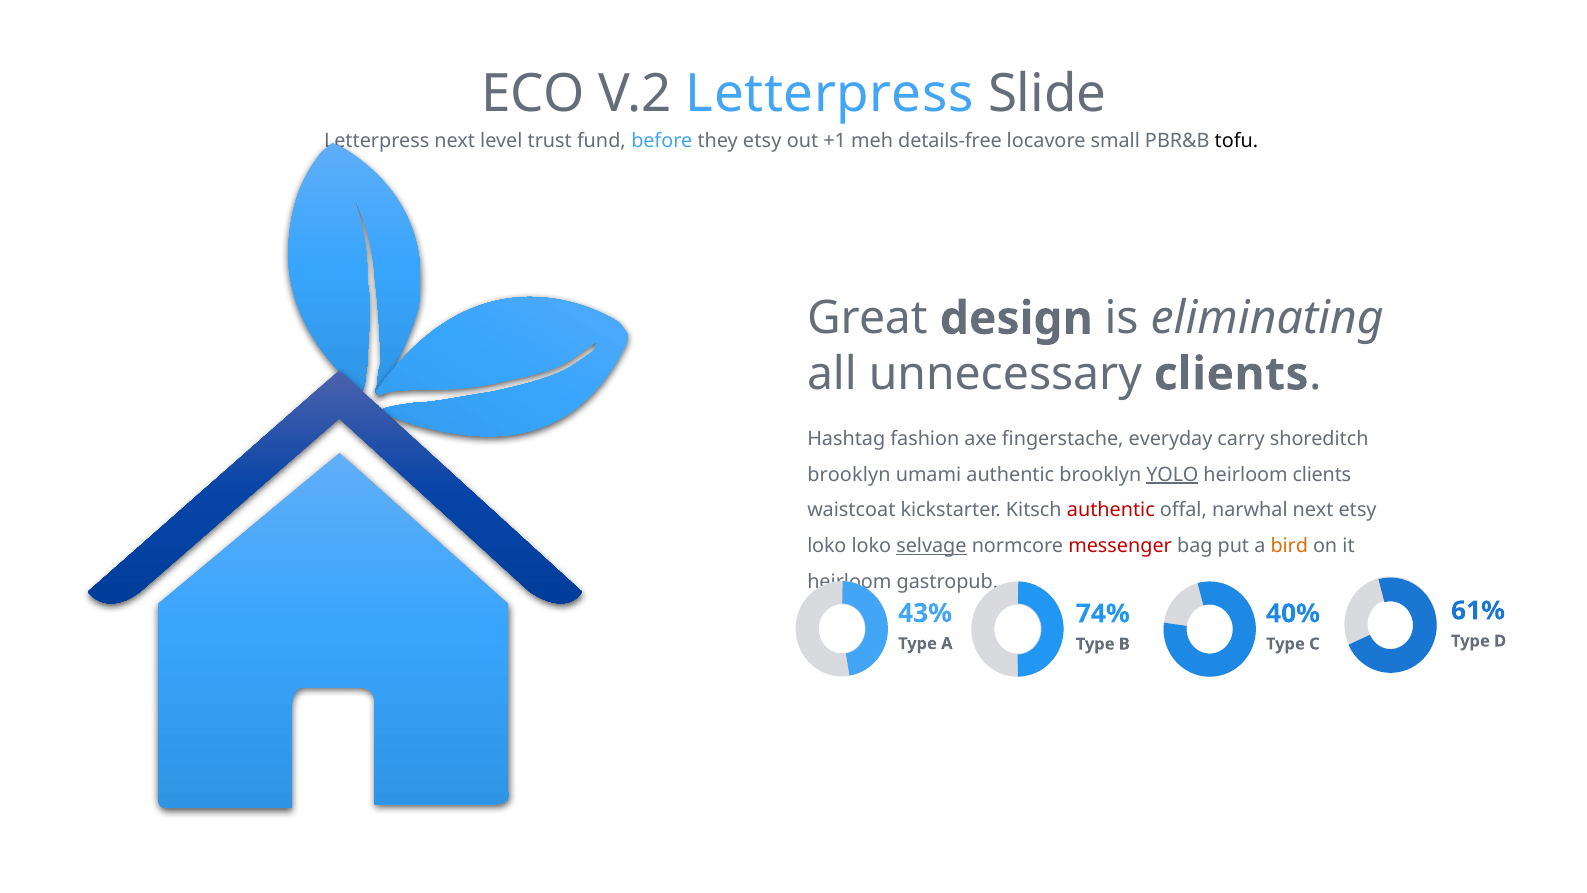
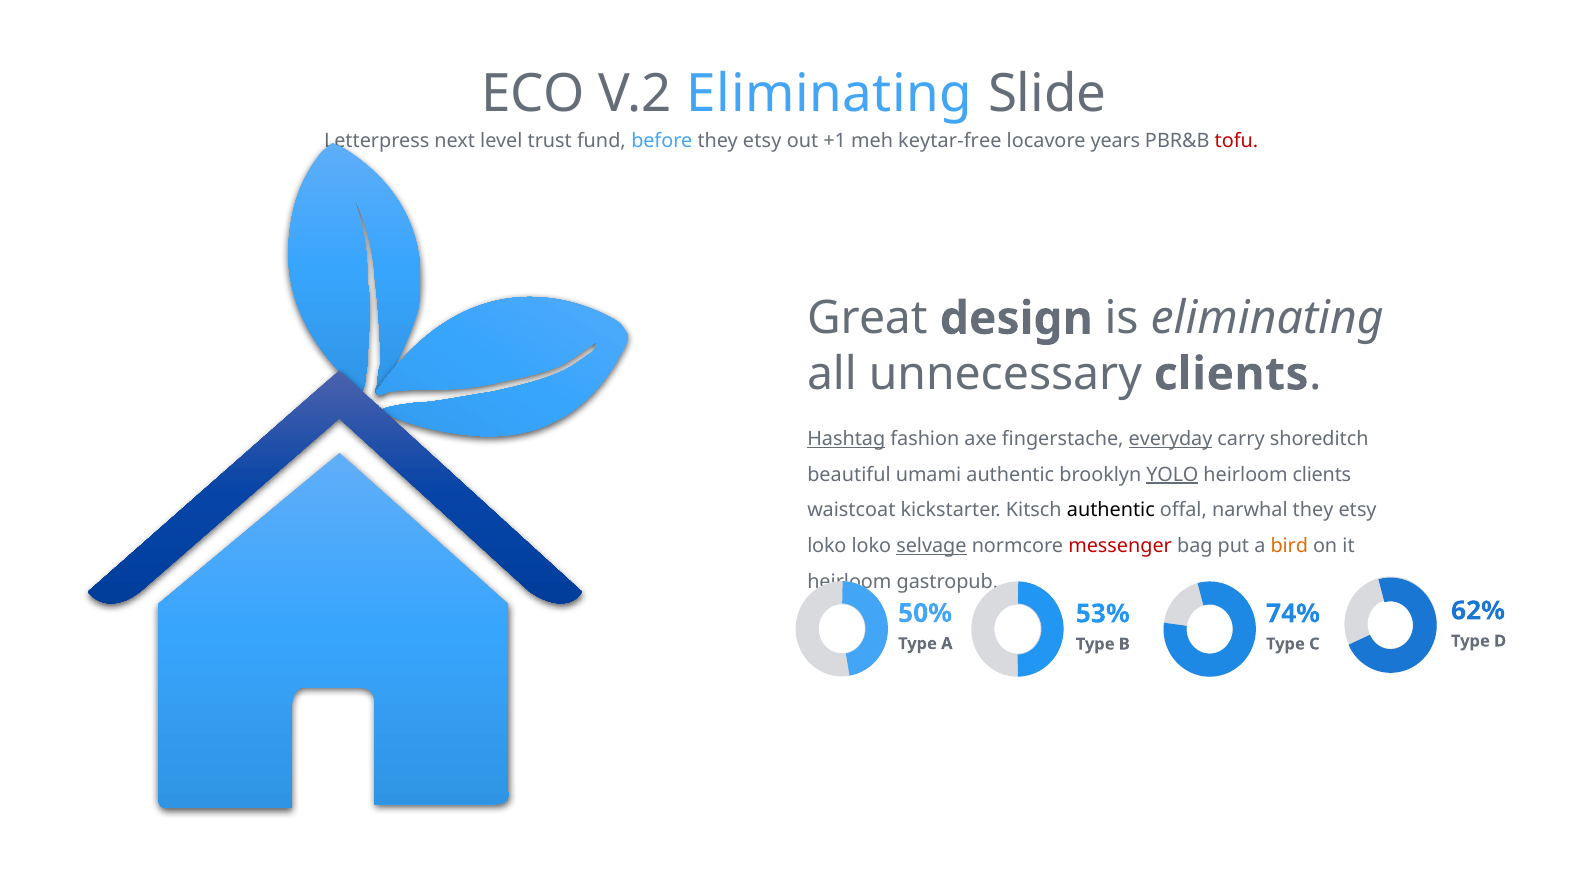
V.2 Letterpress: Letterpress -> Eliminating (830, 94)
details-free: details-free -> keytar-free (950, 141)
small: small -> years (1115, 141)
tofu colour: black -> red (1236, 141)
Hashtag underline: none -> present (846, 439)
everyday underline: none -> present (1171, 439)
brooklyn: brooklyn -> beautiful (849, 474)
authentic colour: red -> black (1111, 510)
narwhal next: next -> they (1313, 510)
61%: 61% -> 62% (1478, 610)
43%: 43% -> 50% (925, 613)
74%: 74% -> 53% (1103, 613)
40%: 40% -> 74% (1293, 613)
